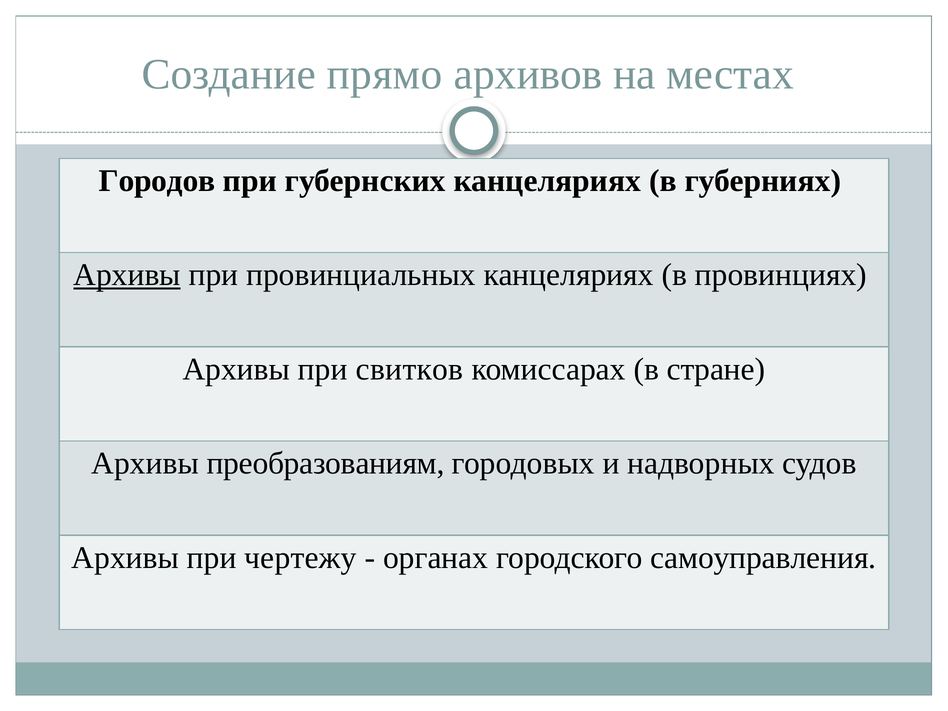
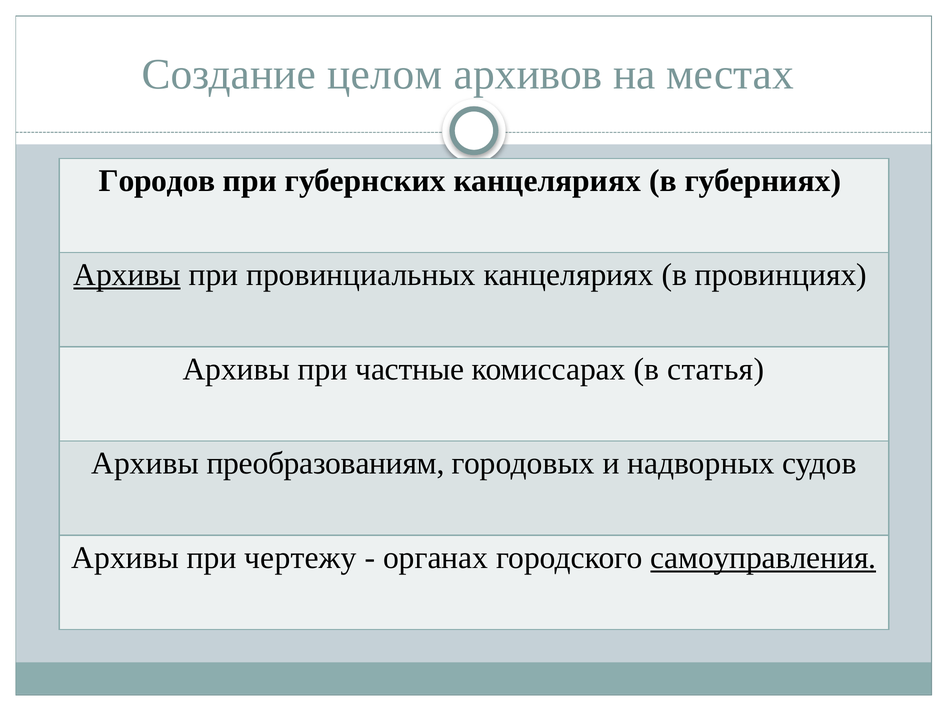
прямо: прямо -> целом (385, 75)
свитков: свитков -> частные (410, 369)
стране: стране -> статья (716, 369)
самоуправления underline: none -> present (763, 558)
